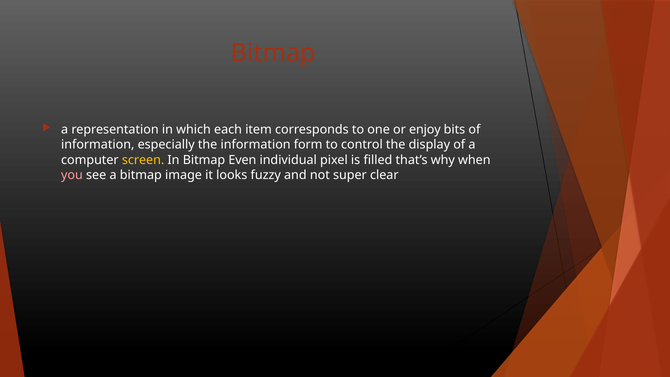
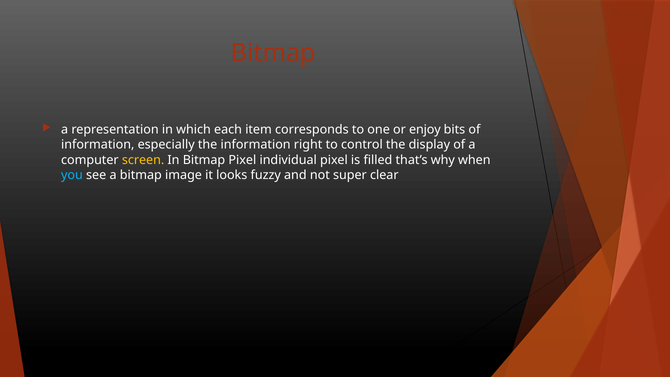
form: form -> right (308, 145)
Bitmap Even: Even -> Pixel (242, 160)
you colour: pink -> light blue (72, 175)
